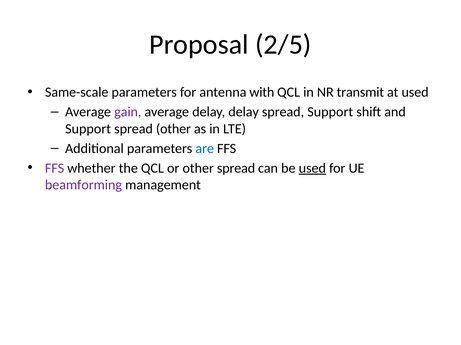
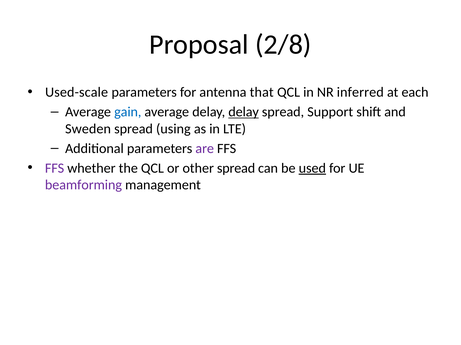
2/5: 2/5 -> 2/8 (283, 45)
Same-scale: Same-scale -> Used-scale (77, 92)
with: with -> that (262, 92)
transmit: transmit -> inferred (360, 92)
at used: used -> each (415, 92)
gain colour: purple -> blue (128, 112)
delay underline: none -> present (244, 112)
Support: Support -> Sweden (88, 129)
spread other: other -> using (173, 129)
are colour: blue -> purple (205, 149)
